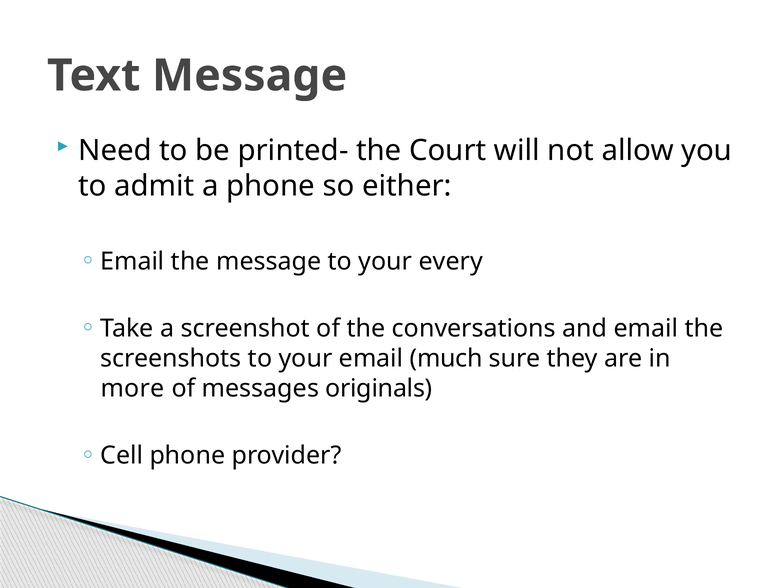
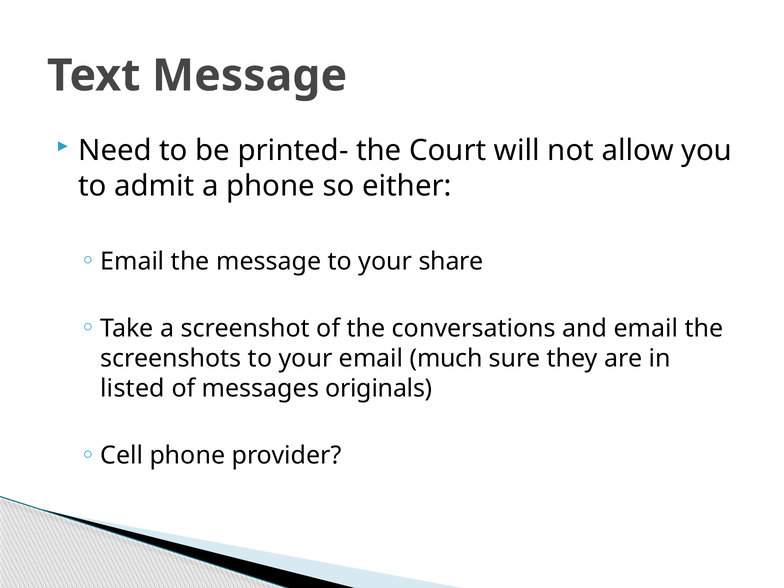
every: every -> share (451, 261)
more: more -> listed (133, 389)
